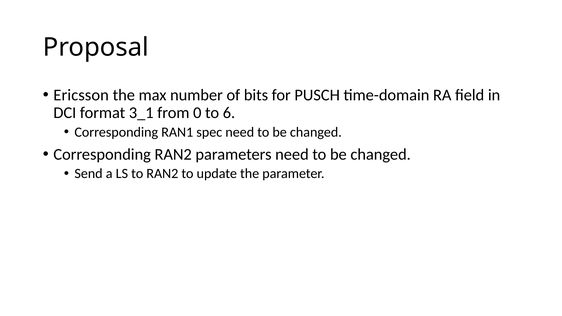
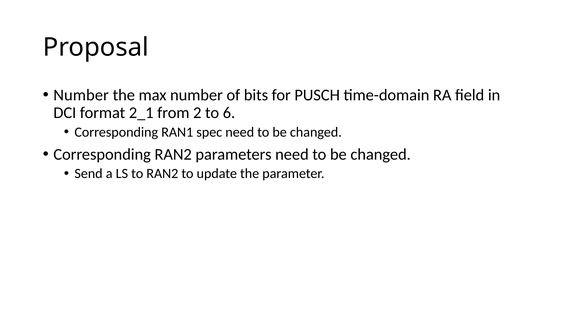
Ericsson: Ericsson -> Number (81, 95)
3_1: 3_1 -> 2_1 (141, 113)
0: 0 -> 2 (197, 113)
